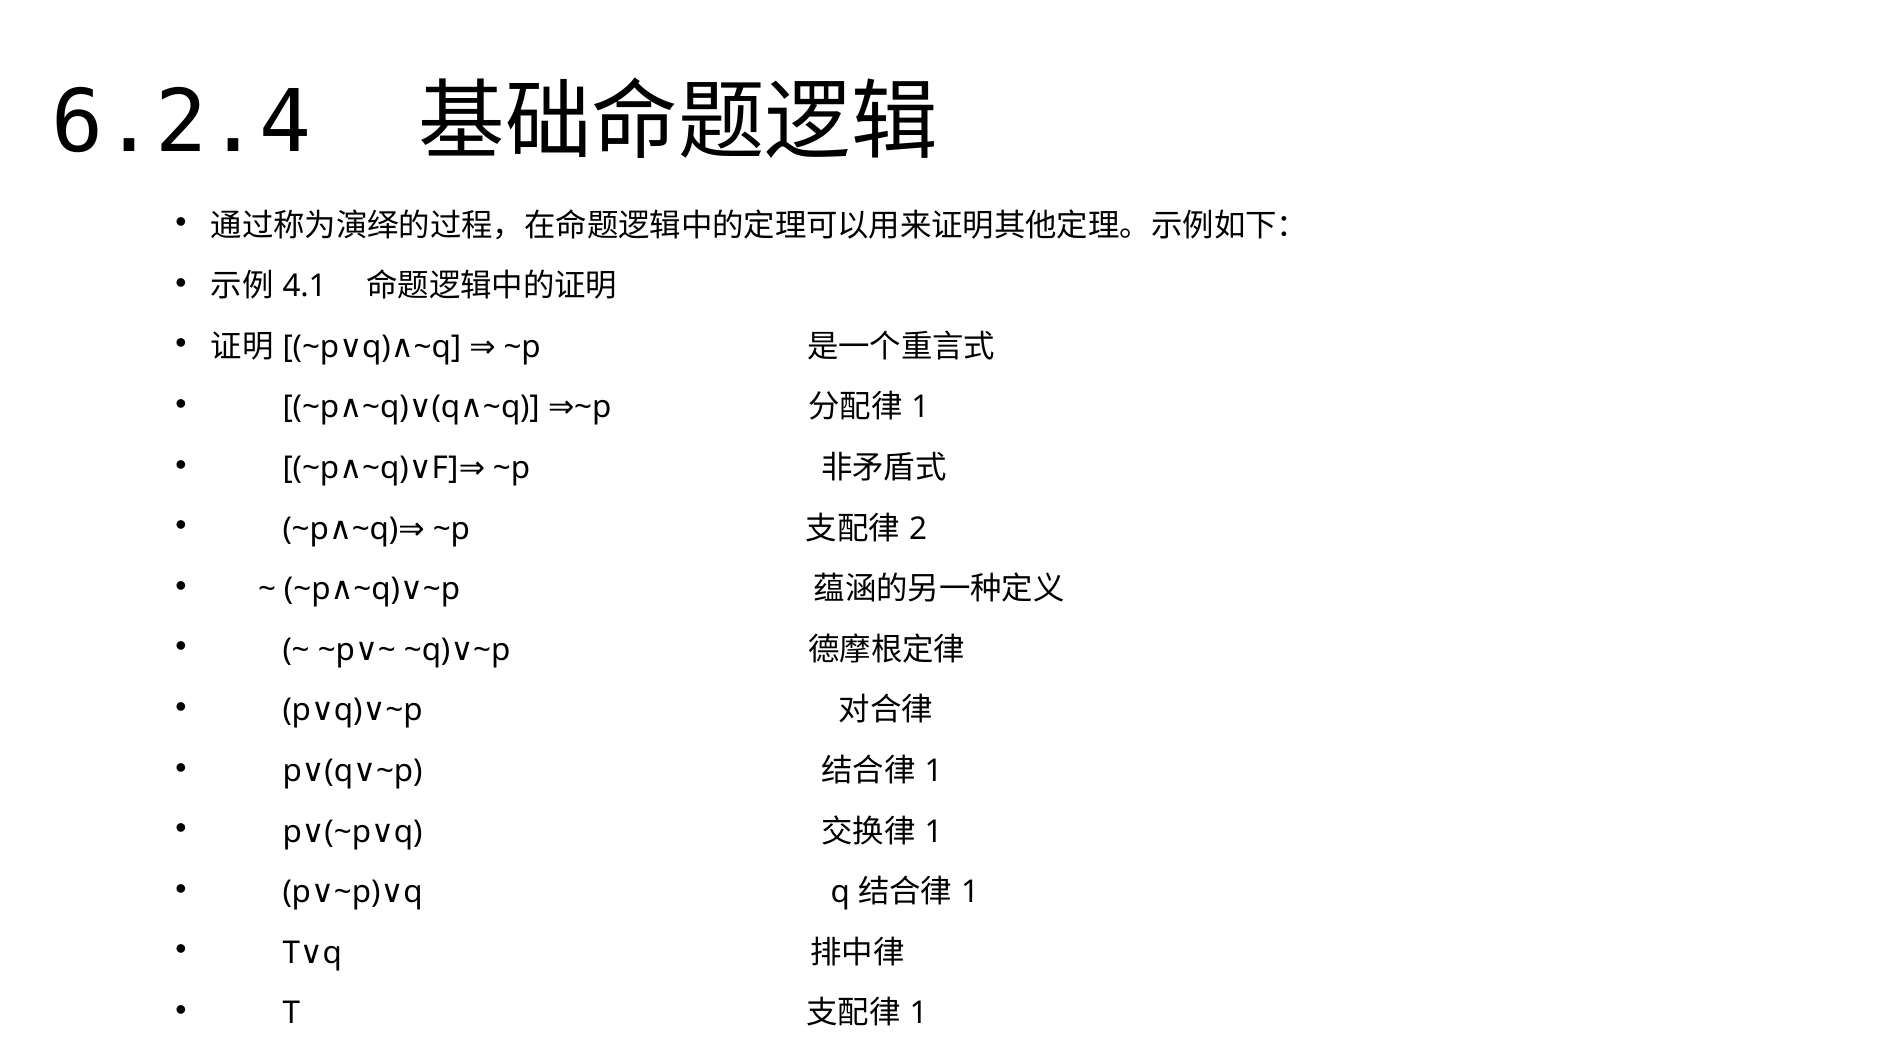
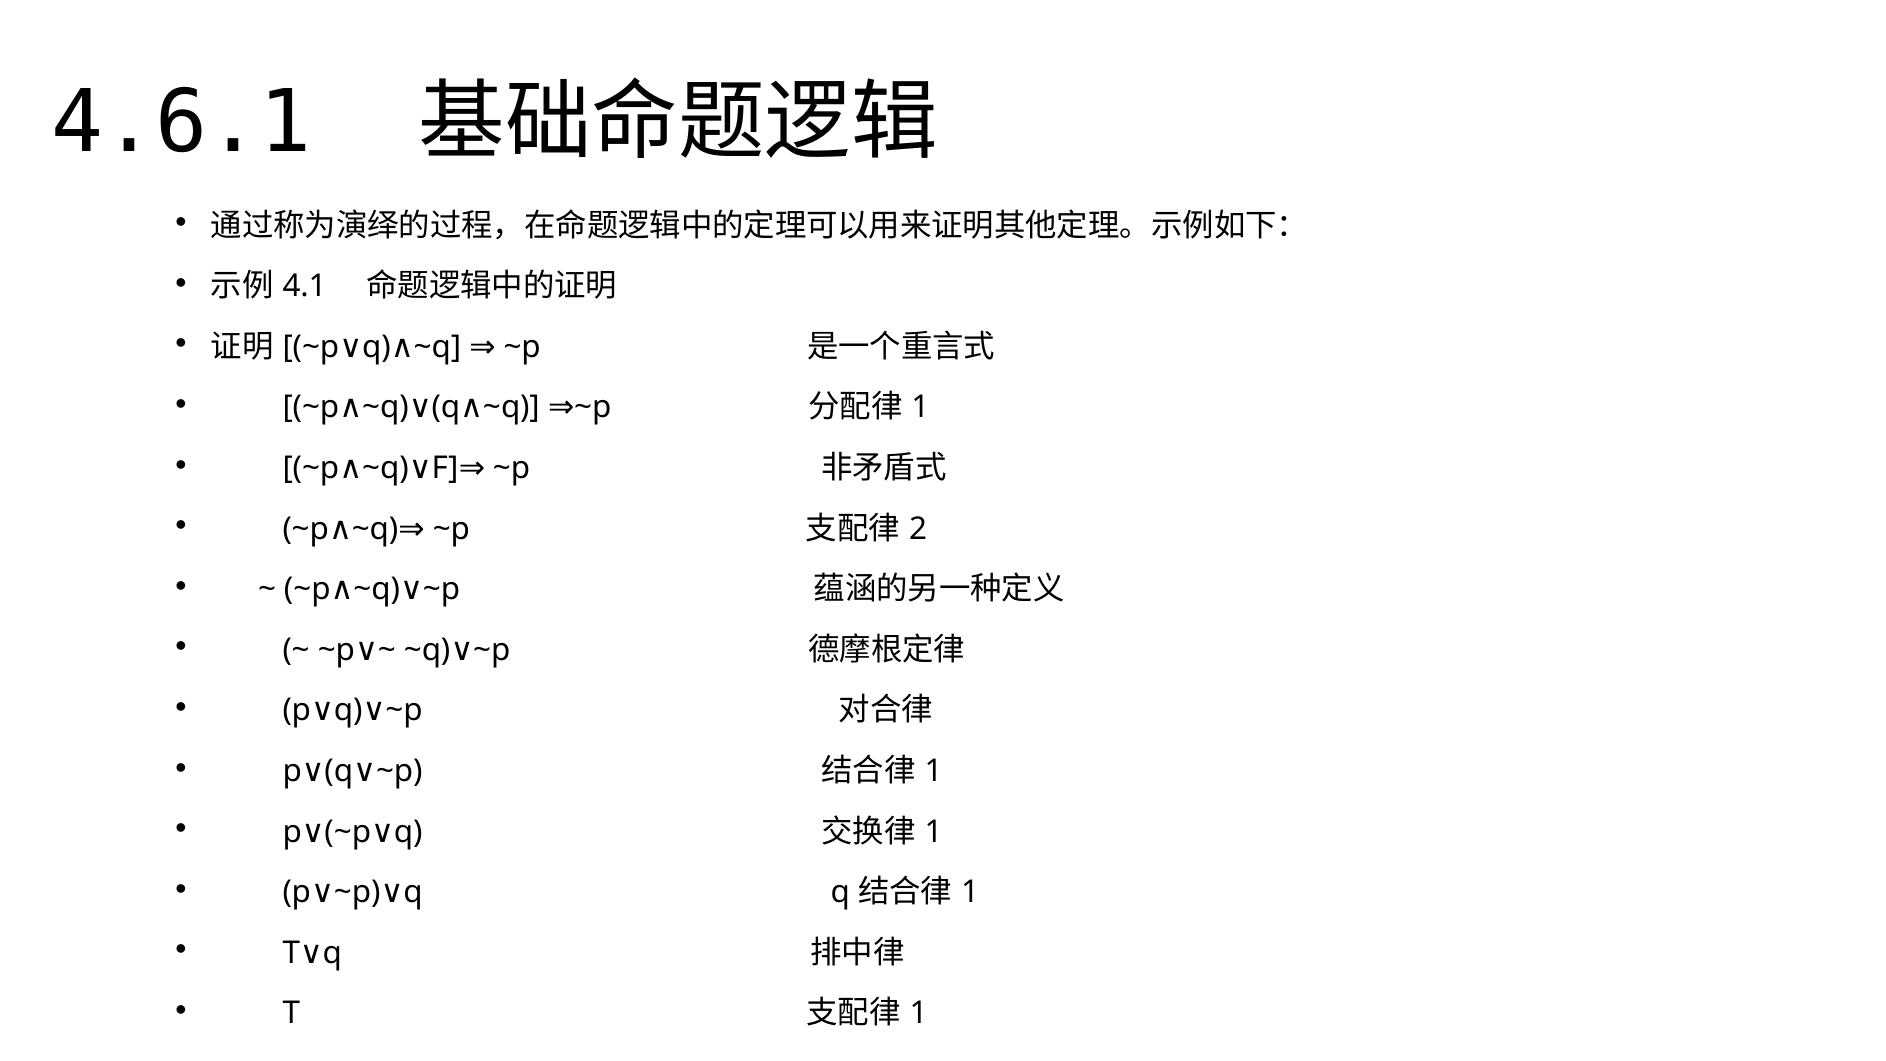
6.2.4: 6.2.4 -> 4.6.1 (182, 123)
